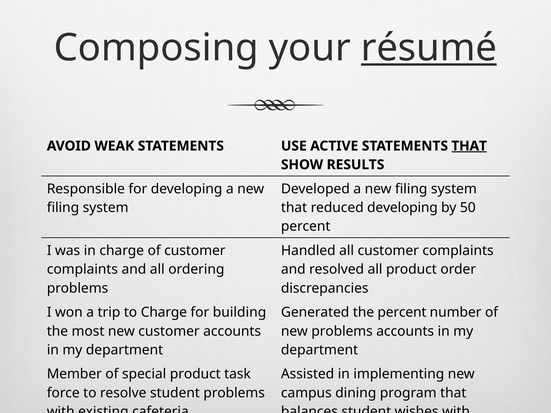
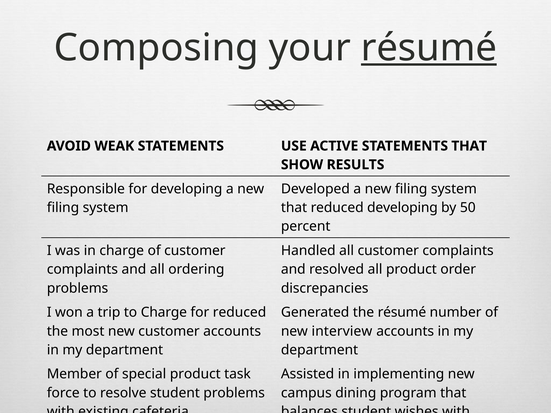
THAT underline: present -> none (469, 146)
for building: building -> reduced (240, 313)
the percent: percent -> résumé (402, 313)
new problems: problems -> interview (342, 331)
